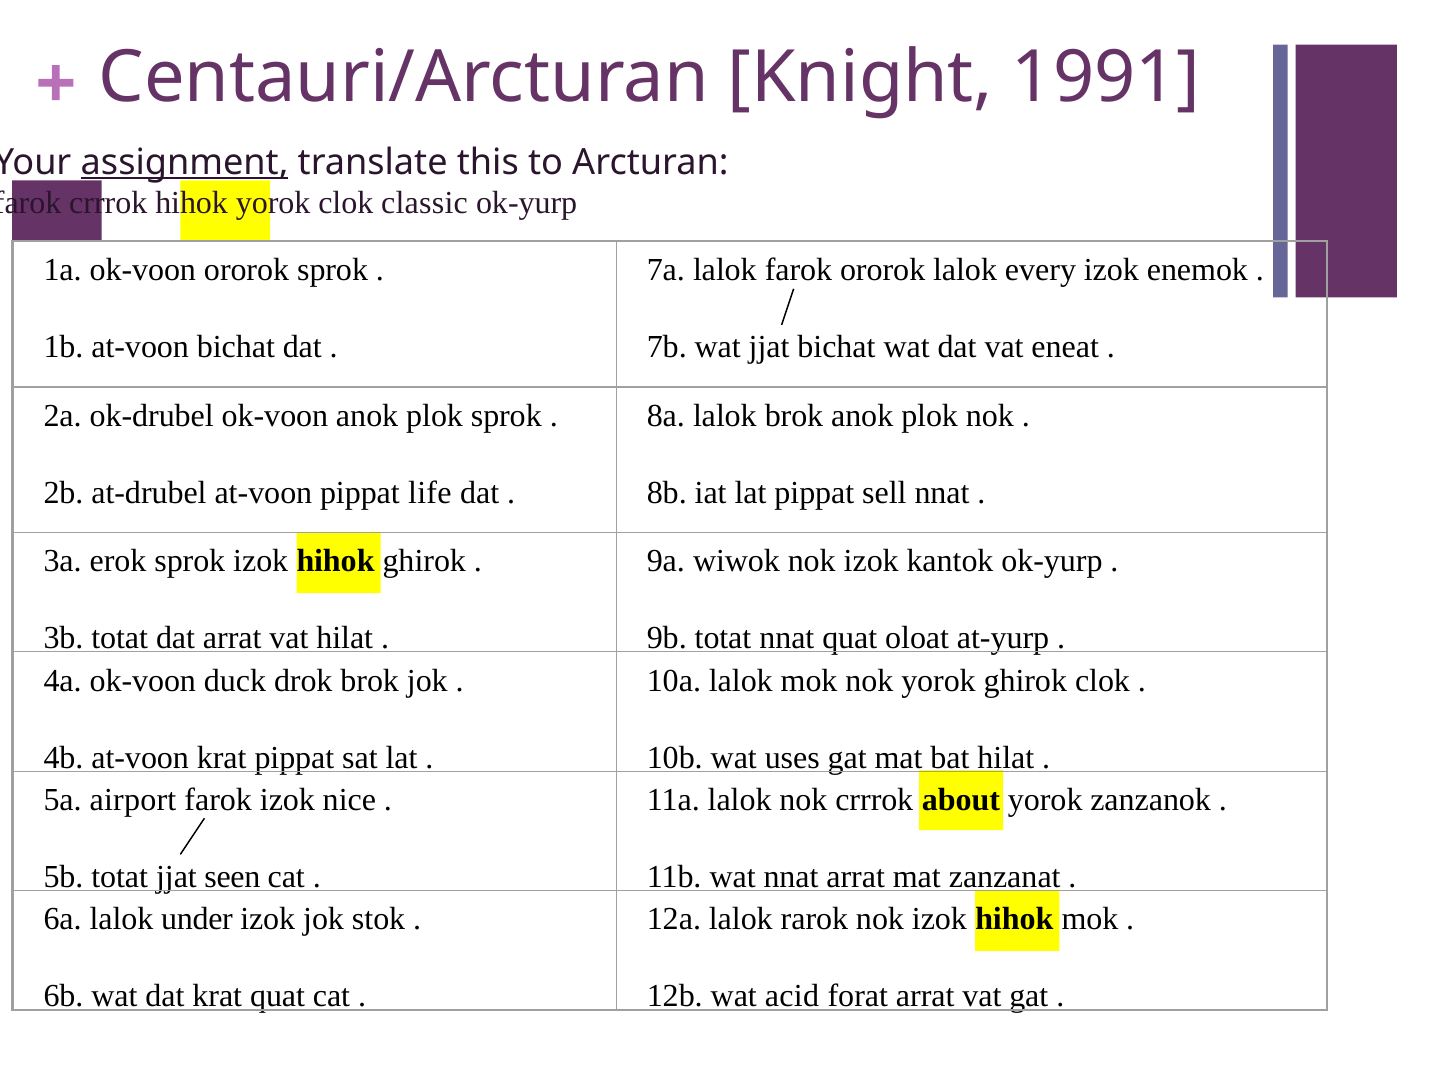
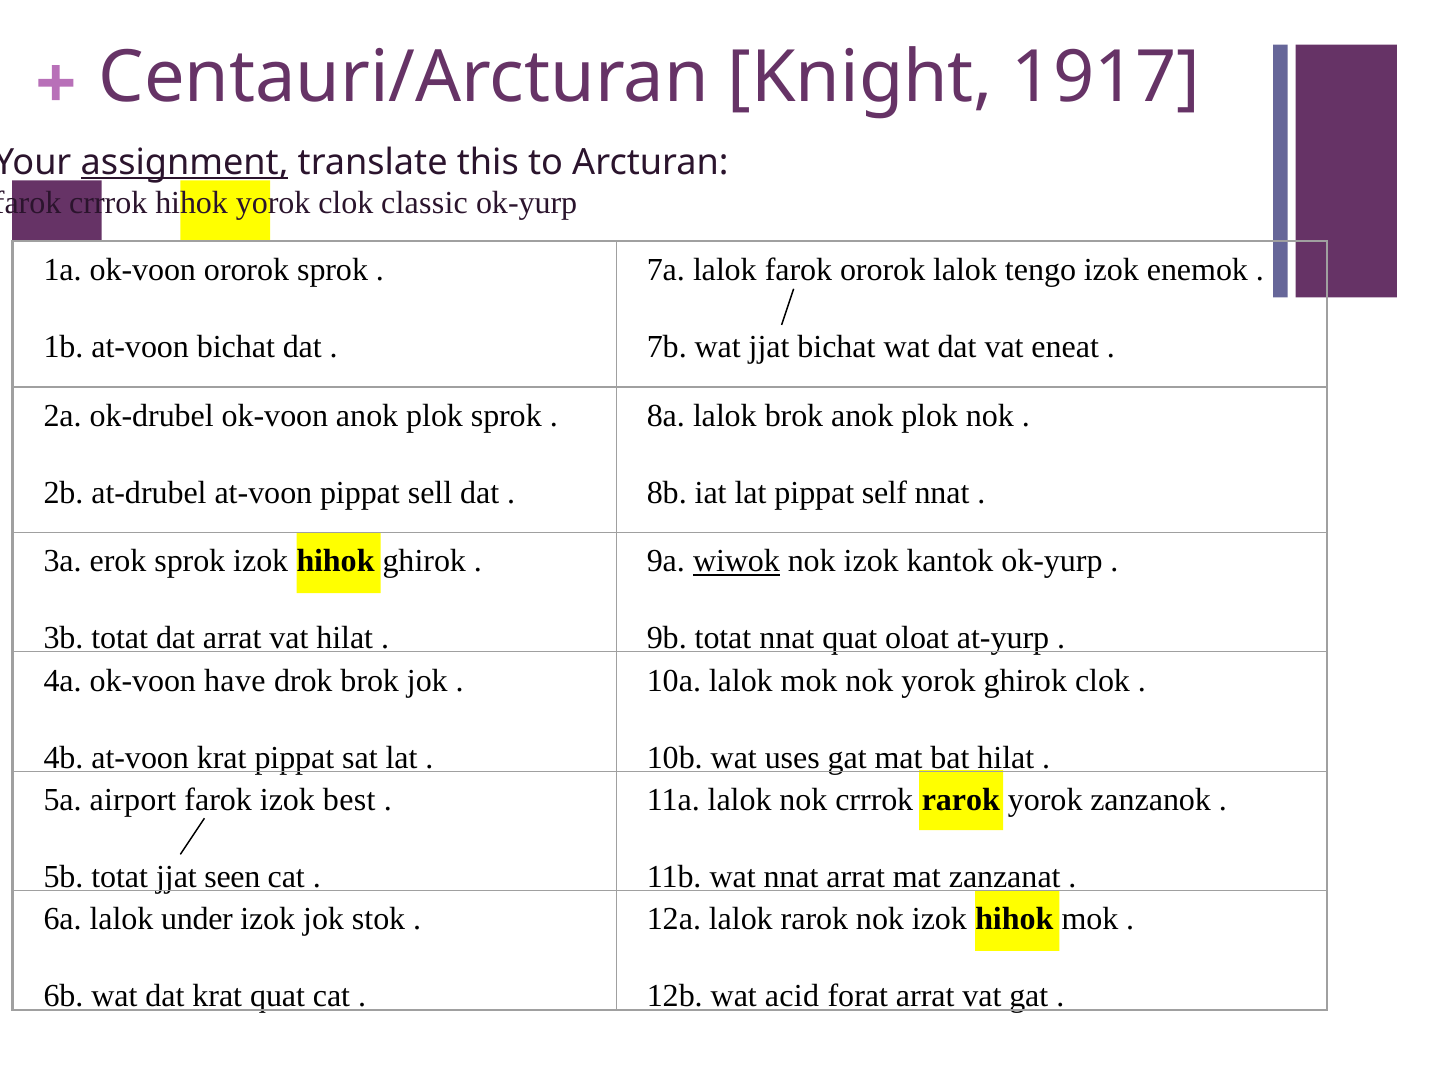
1991: 1991 -> 1917 (1106, 77)
every: every -> tengo (1041, 270)
life: life -> sell (430, 492)
sell: sell -> self (885, 492)
wiwok underline: none -> present (736, 561)
duck: duck -> have (235, 680)
nice: nice -> best (349, 799)
crrrok about: about -> rarok (961, 799)
